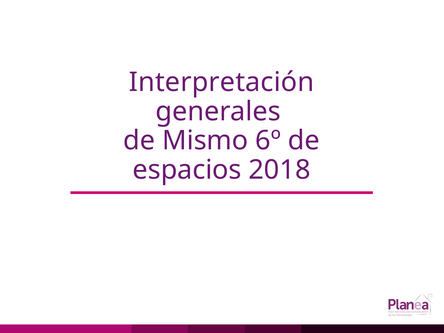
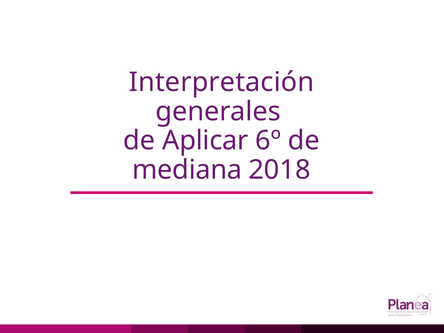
Mismo: Mismo -> Aplicar (205, 141)
espacios: espacios -> mediana (187, 170)
